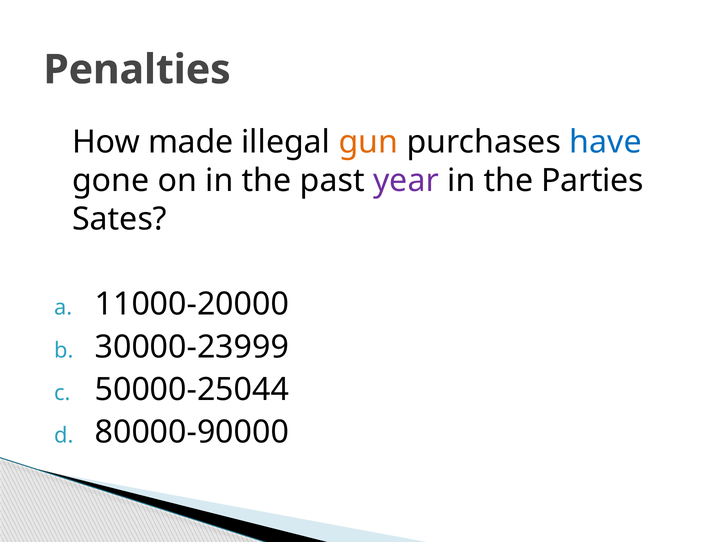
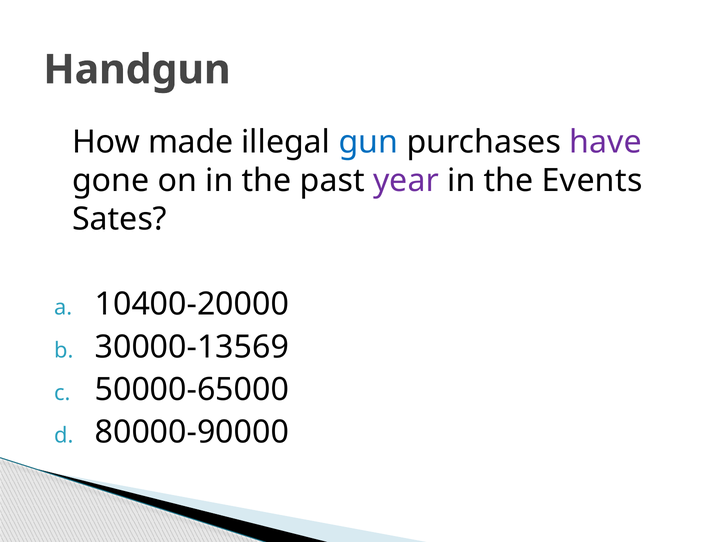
Penalties: Penalties -> Handgun (137, 70)
gun colour: orange -> blue (368, 142)
have colour: blue -> purple (606, 142)
Parties: Parties -> Events (592, 181)
11000-20000: 11000-20000 -> 10400-20000 (192, 305)
30000-23999: 30000-23999 -> 30000-13569 (192, 347)
50000-25044: 50000-25044 -> 50000-65000 (192, 390)
